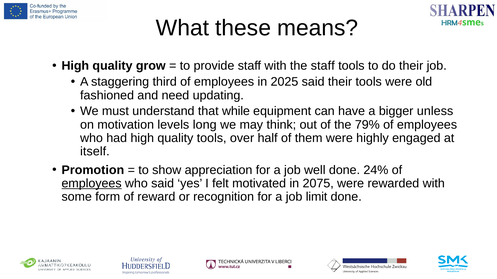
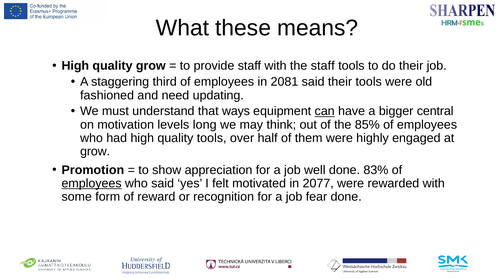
2025: 2025 -> 2081 (284, 82)
while: while -> ways (236, 111)
can underline: none -> present (325, 111)
unless: unless -> central (435, 111)
79%: 79% -> 85% (367, 125)
itself: itself -> grow (95, 152)
24%: 24% -> 83% (376, 170)
2075: 2075 -> 2077 (318, 184)
limit: limit -> fear (316, 197)
